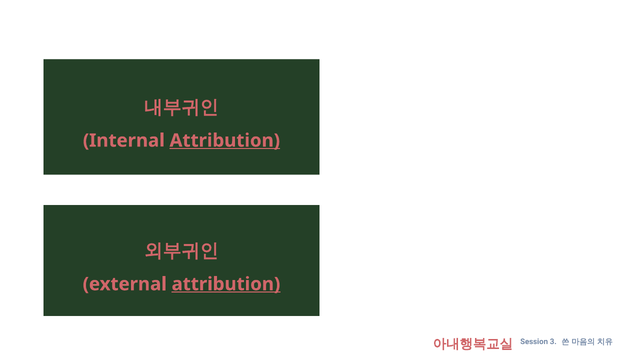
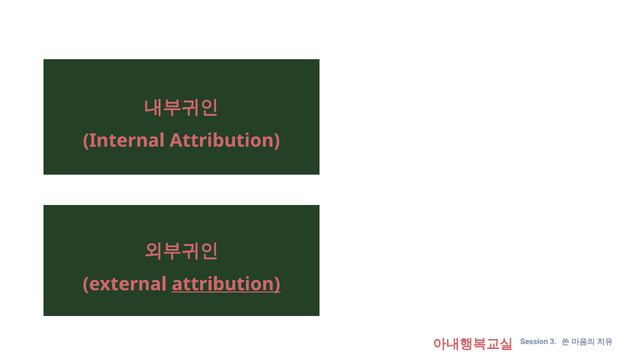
Attribution underline: present -> none (225, 141)
